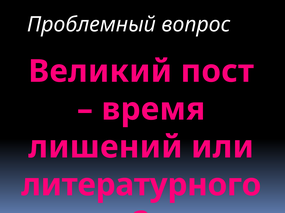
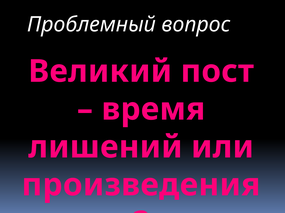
литературного: литературного -> произведения (141, 186)
